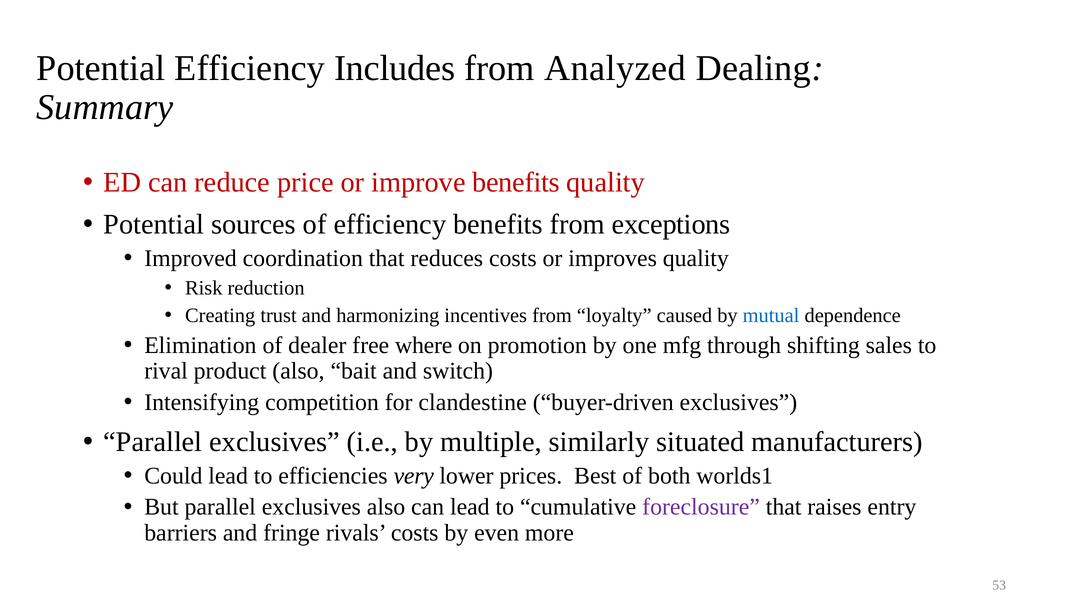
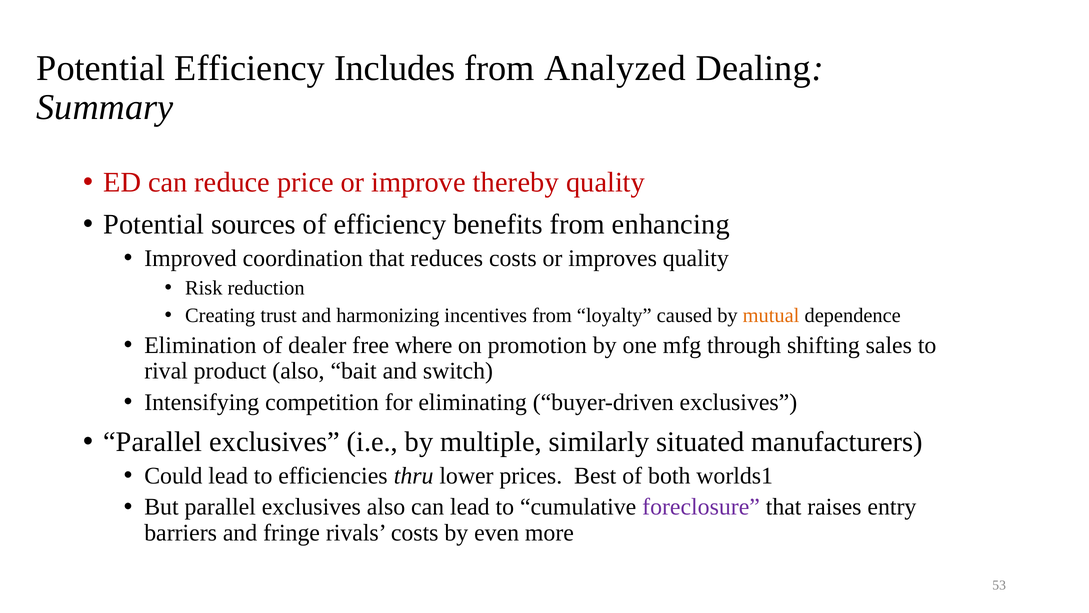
improve benefits: benefits -> thereby (516, 182)
exceptions: exceptions -> enhancing (671, 224)
mutual colour: blue -> orange (771, 315)
clandestine: clandestine -> eliminating (473, 402)
very: very -> thru (414, 475)
